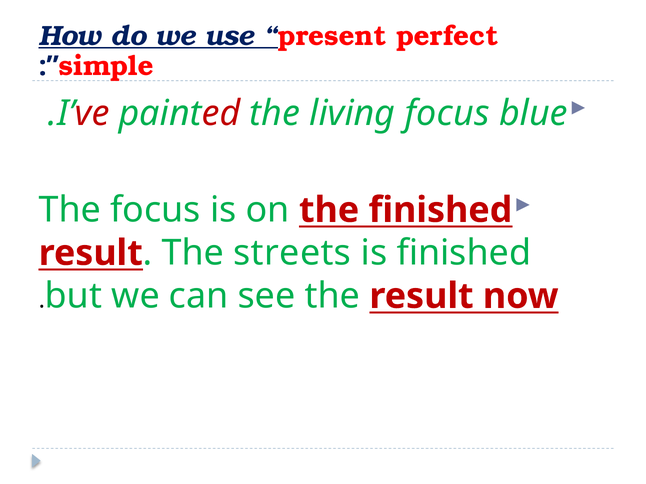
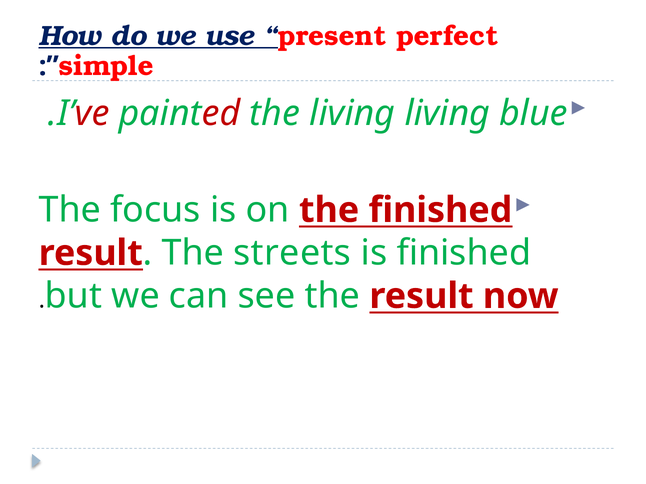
living focus: focus -> living (447, 113)
